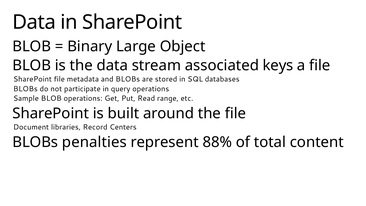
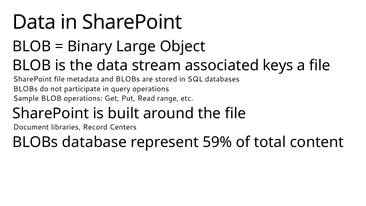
penalties: penalties -> database (94, 142)
88%: 88% -> 59% (217, 142)
